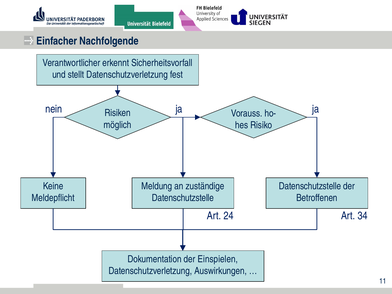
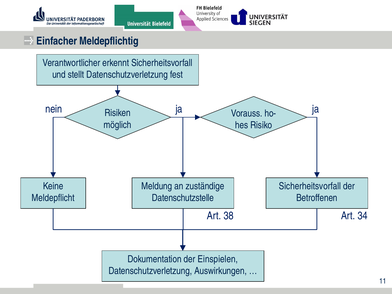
Nachfolgende: Nachfolgende -> Meldepflichtig (109, 41)
Datenschutzstelle: Datenschutzstelle -> Sicherheitsvorfall (310, 186)
24: 24 -> 38 (229, 216)
